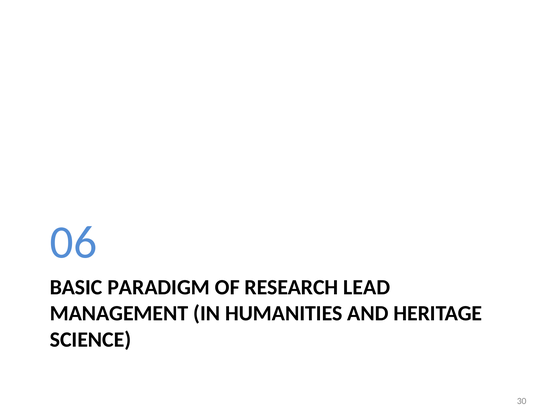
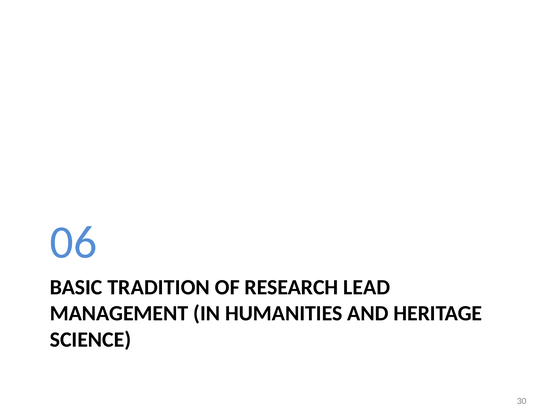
PARADIGM: PARADIGM -> TRADITION (159, 287)
